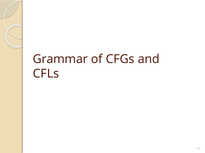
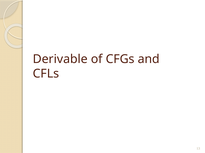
Grammar: Grammar -> Derivable (60, 59)
